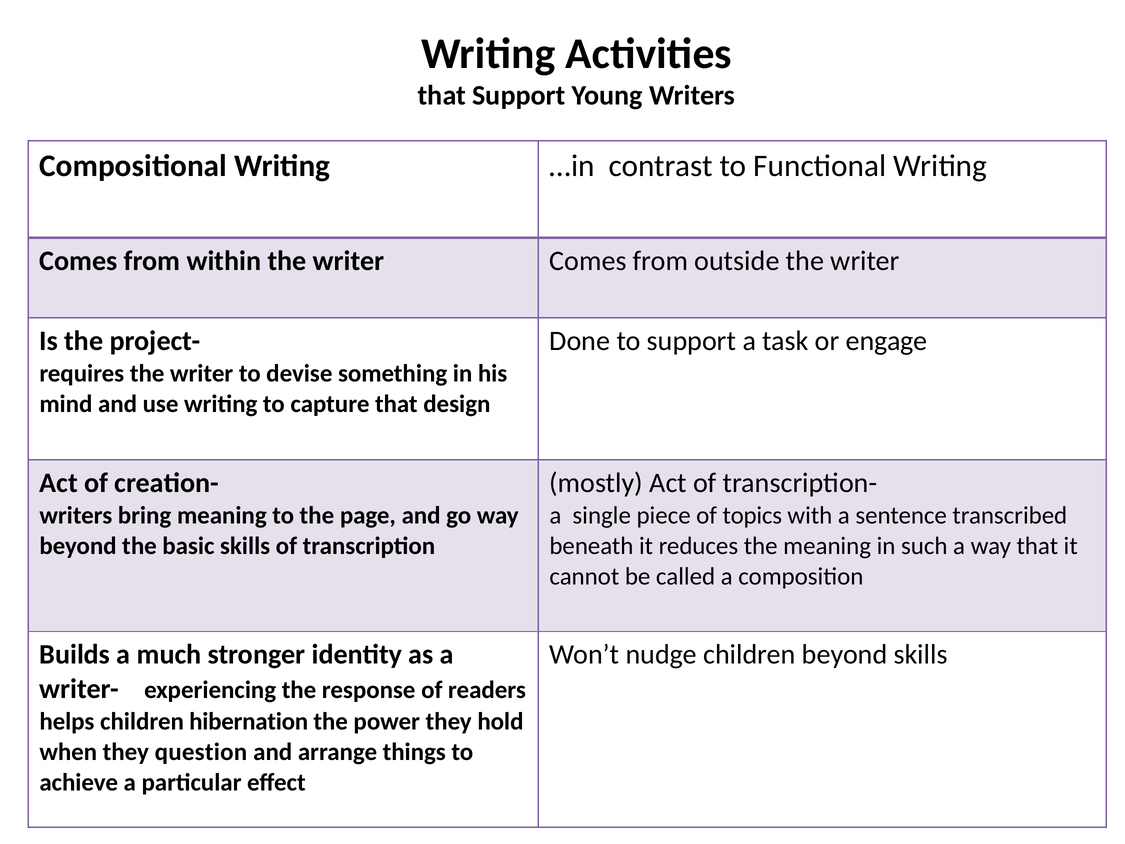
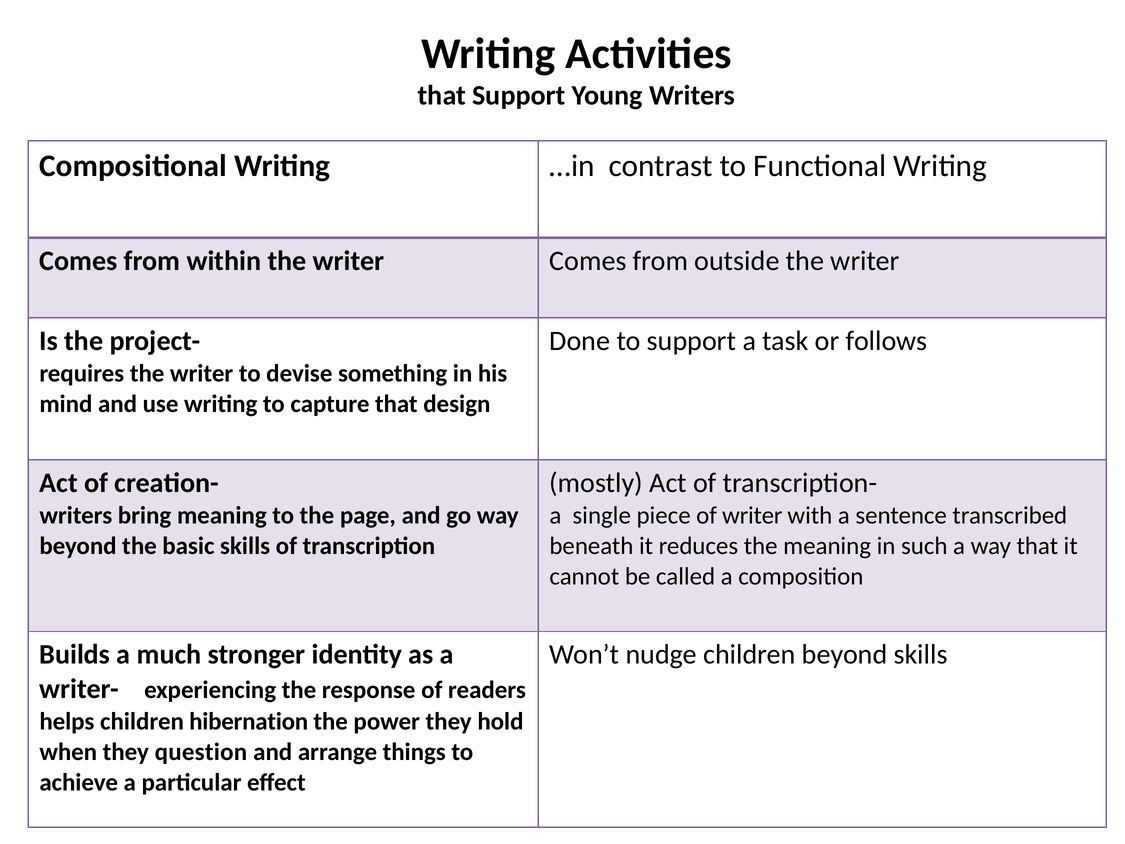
engage: engage -> follows (887, 341)
of topics: topics -> writer (752, 515)
